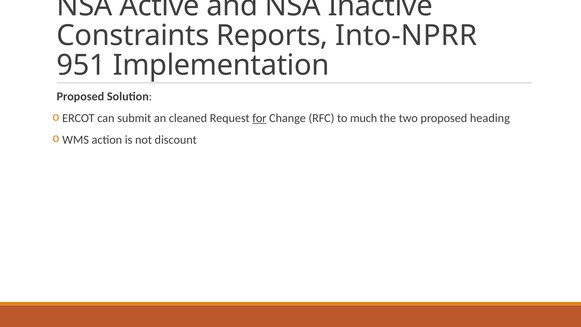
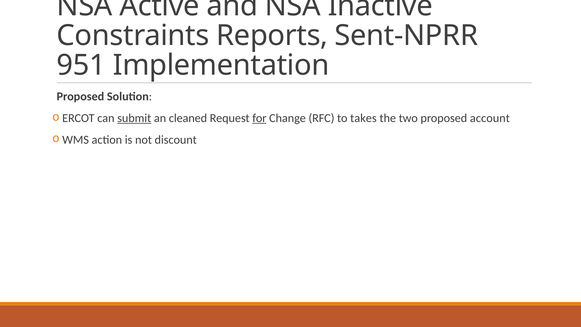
Into-NPRR: Into-NPRR -> Sent-NPRR (406, 35)
submit underline: none -> present (134, 118)
much: much -> takes (363, 118)
heading: heading -> account (490, 118)
